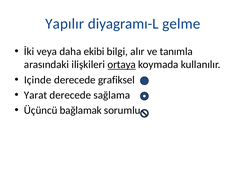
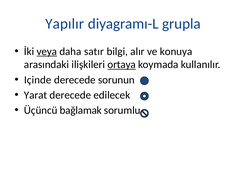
gelme: gelme -> grupla (181, 24)
veya underline: none -> present (47, 52)
ekibi: ekibi -> satır (94, 52)
tanımla: tanımla -> konuya (176, 52)
grafiksel: grafiksel -> sorunun (116, 80)
sağlama: sağlama -> edilecek (112, 95)
